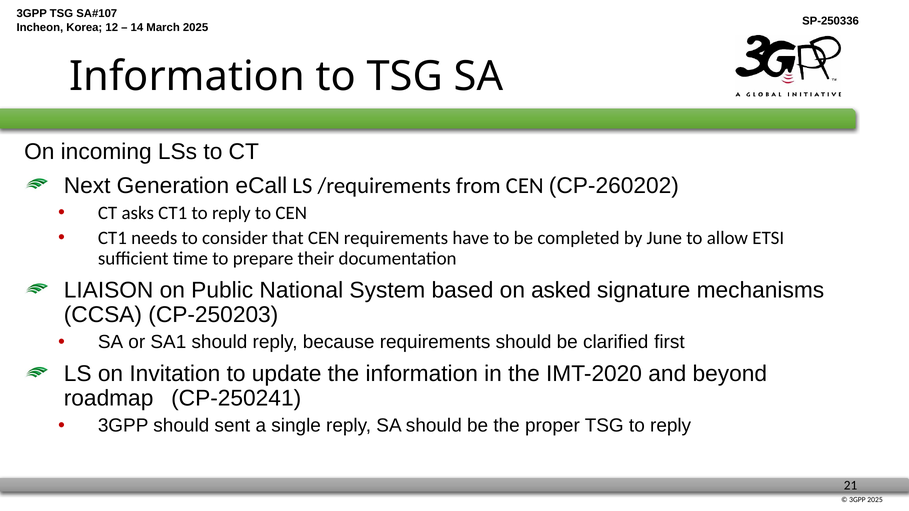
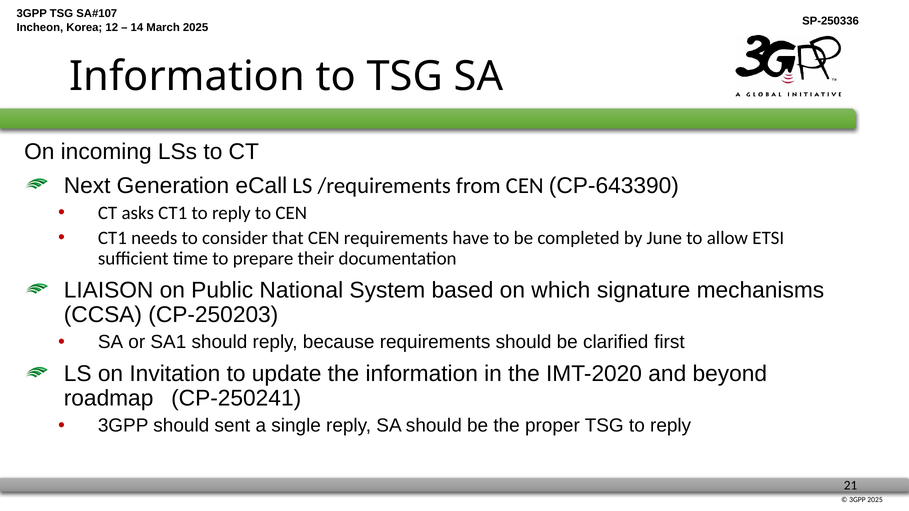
CP-260202: CP-260202 -> CP-643390 (614, 186)
asked: asked -> which (561, 290)
